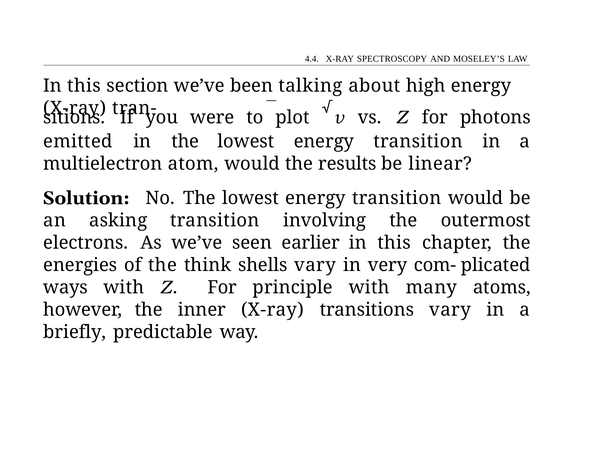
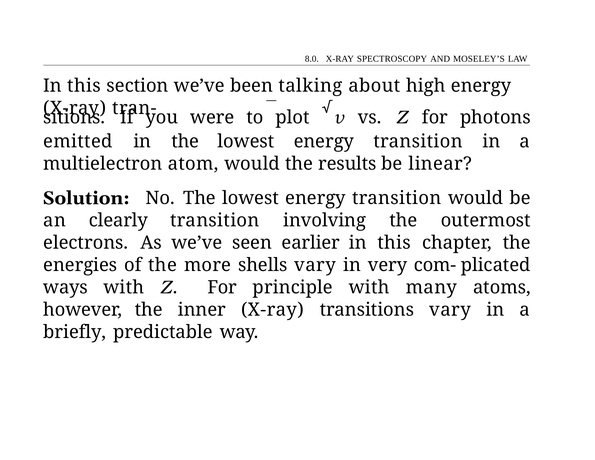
4.4: 4.4 -> 8.0 (312, 59)
asking: asking -> clearly (118, 220)
think: think -> more (208, 265)
